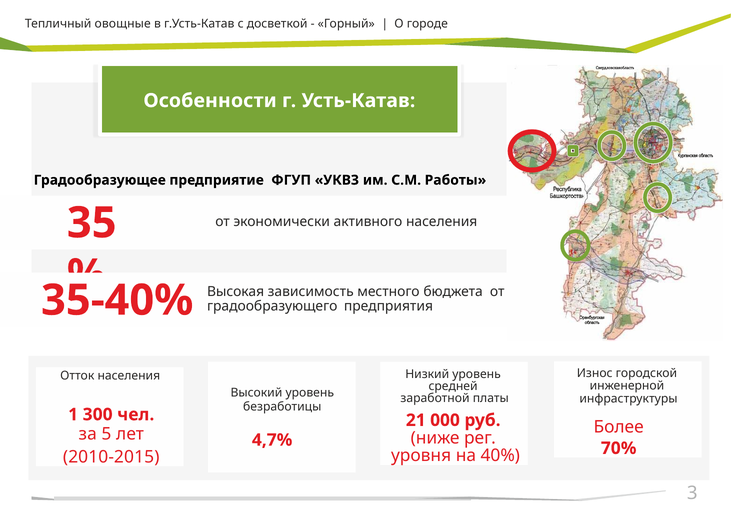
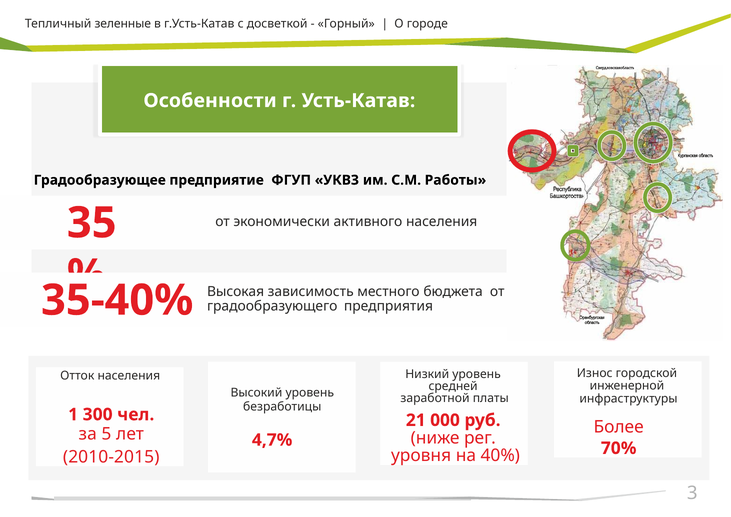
овощные: овощные -> зеленные (123, 24)
